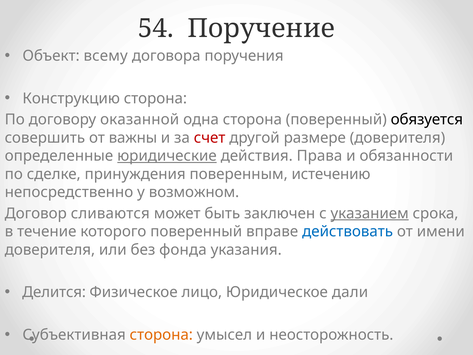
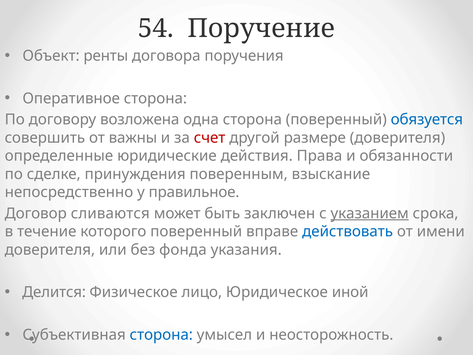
всему: всему -> ренты (106, 56)
Конструкцию: Конструкцию -> Оперативное (71, 98)
оказанной: оказанной -> возложена (140, 120)
обязуется colour: black -> blue (427, 120)
юридические underline: present -> none (167, 156)
истечению: истечению -> взыскание (331, 174)
возможном: возможном -> правильное (194, 192)
дали: дали -> иной (350, 292)
сторона colour: orange -> blue (161, 335)
